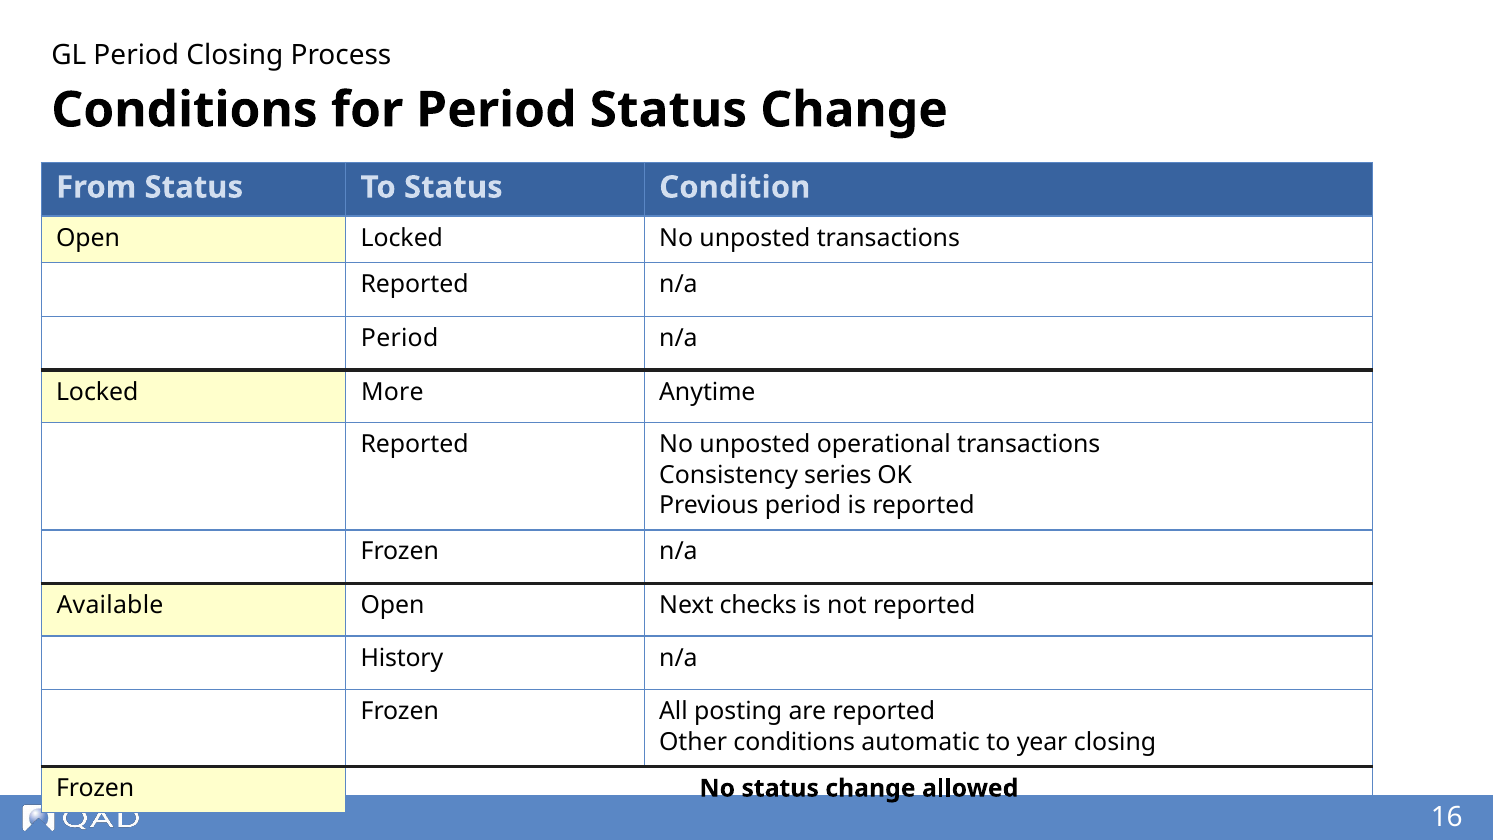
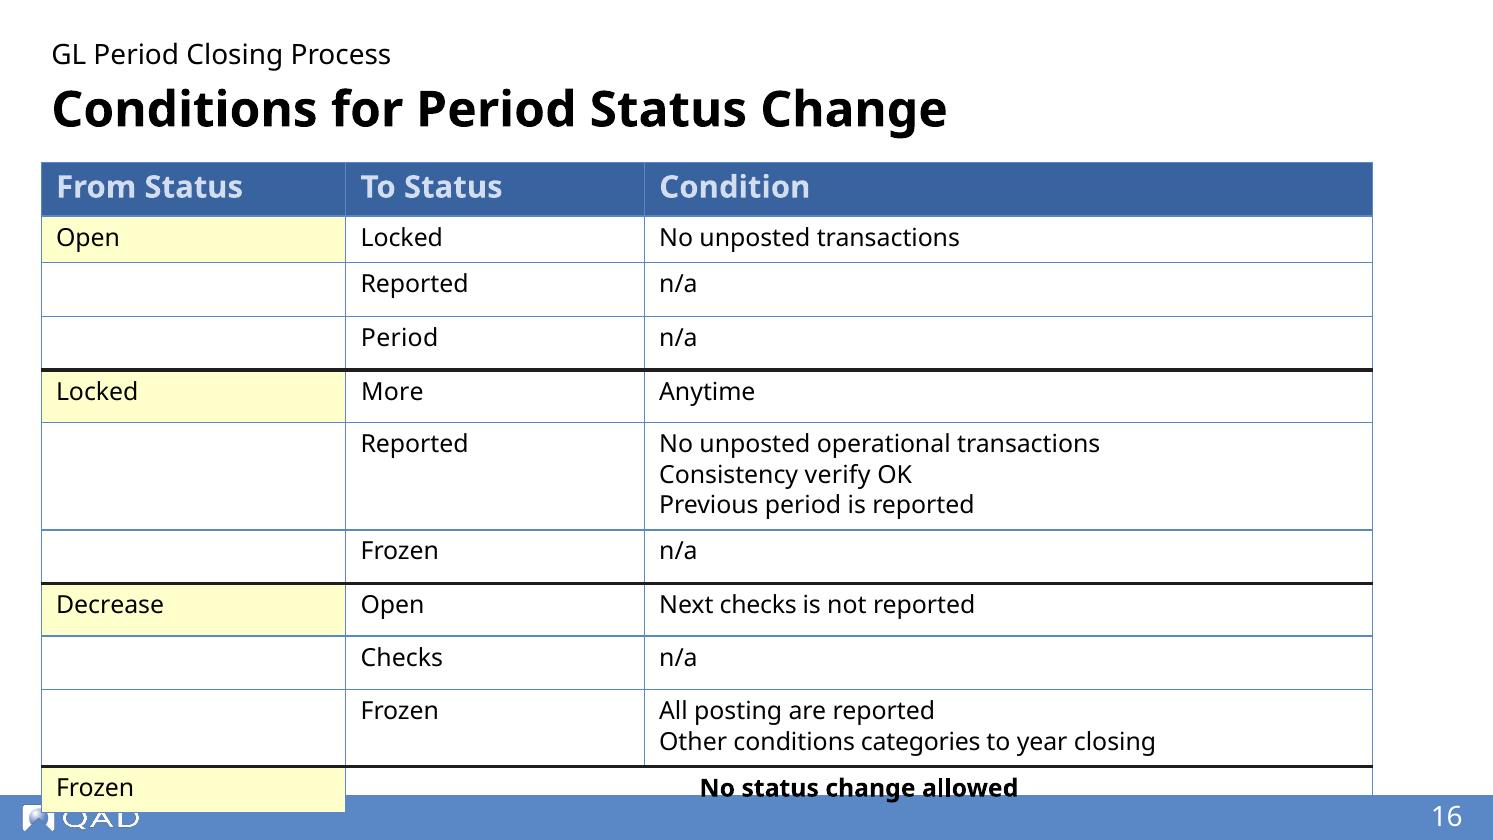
series: series -> verify (838, 475)
Available: Available -> Decrease (110, 605)
History: History -> Checks (402, 658)
automatic: automatic -> categories (921, 742)
